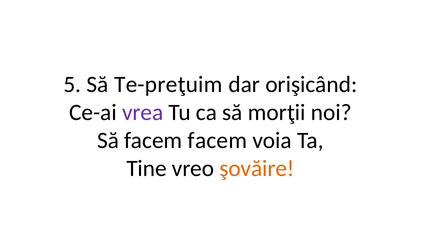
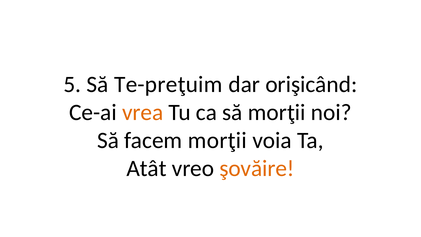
vrea colour: purple -> orange (143, 112)
facem facem: facem -> morţii (217, 140)
Tine: Tine -> Atât (146, 168)
